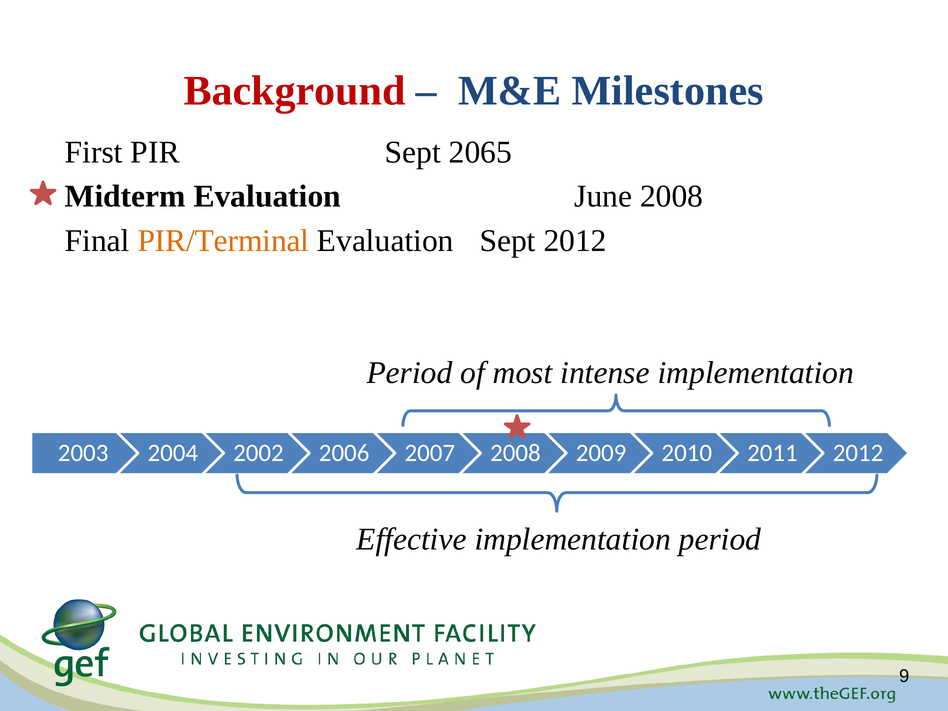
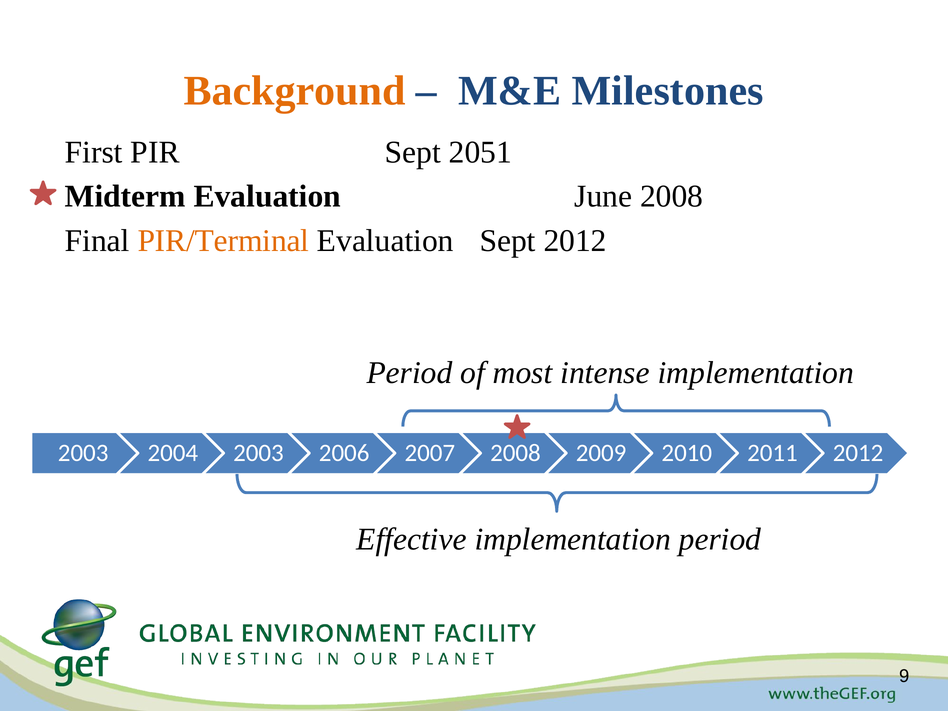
Background colour: red -> orange (295, 91)
2065: 2065 -> 2051 (480, 152)
2002: 2002 -> 2003 (258, 453)
